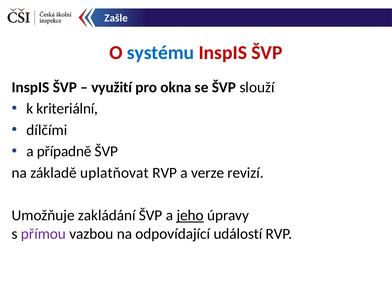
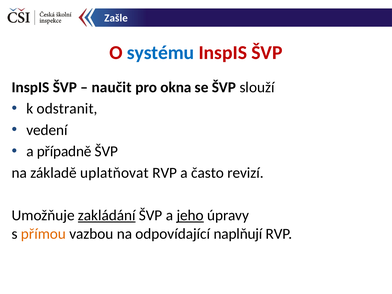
využití: využití -> naučit (112, 87)
kriteriální: kriteriální -> odstranit (67, 109)
dílčími: dílčími -> vedení (47, 130)
verze: verze -> často (208, 173)
zakládání underline: none -> present (107, 215)
přímou colour: purple -> orange (43, 234)
událostí: událostí -> naplňují (238, 234)
